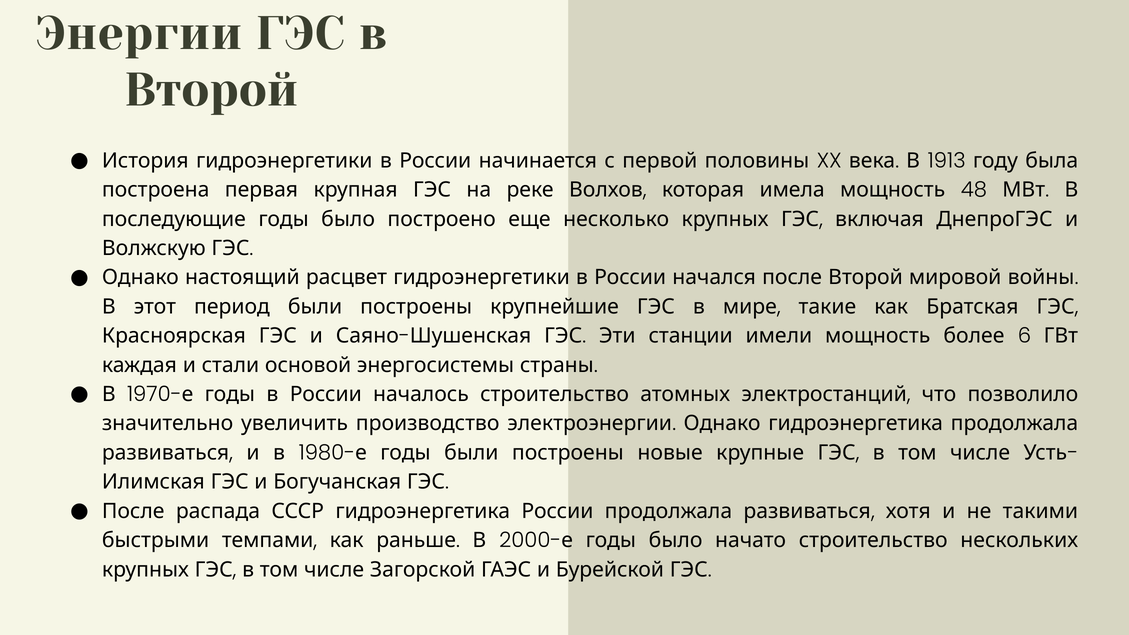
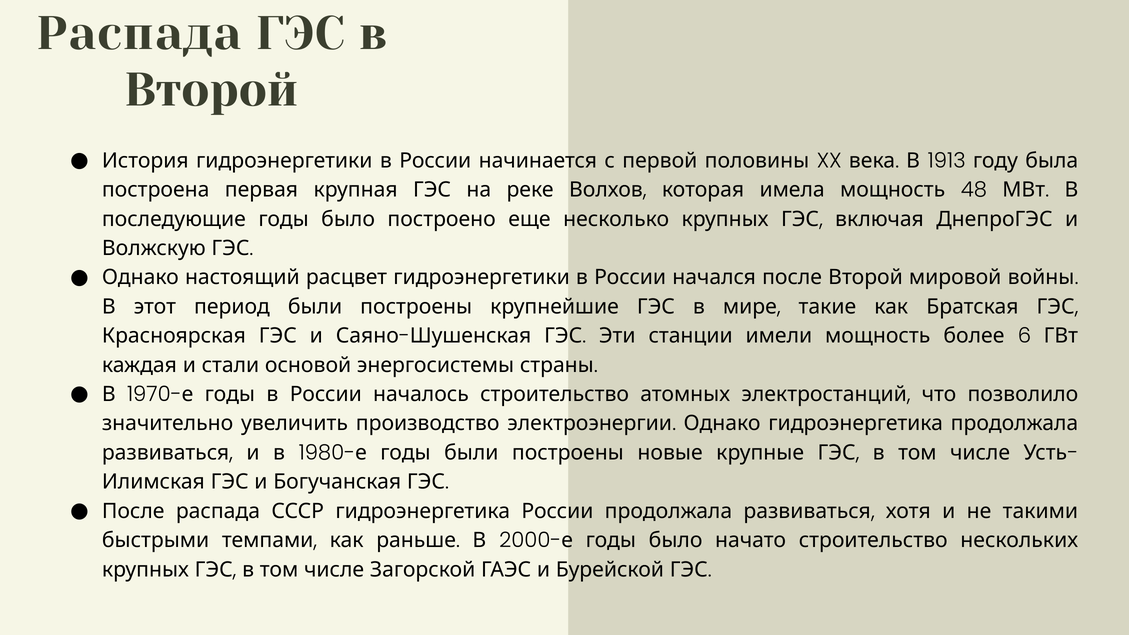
Энергии: Энергии -> Распада (139, 34)
